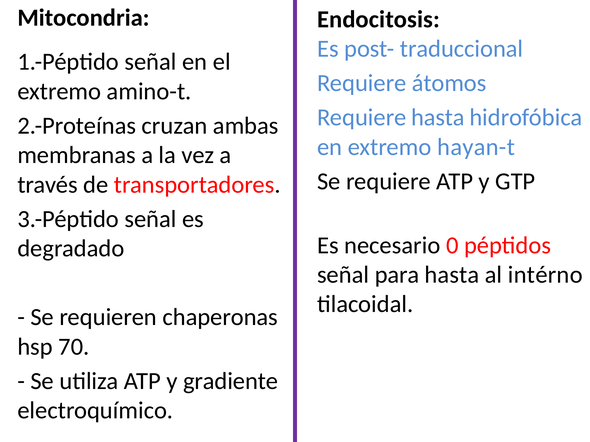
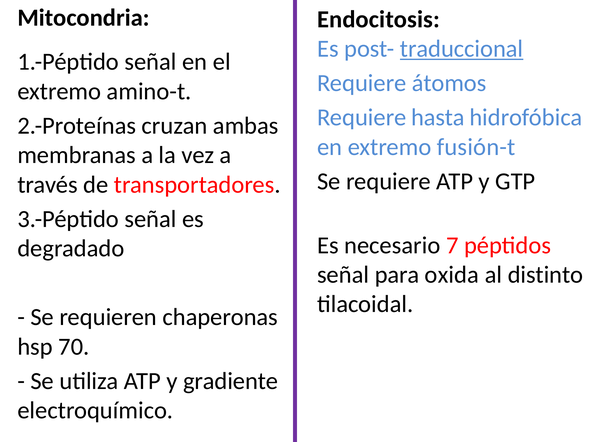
traduccional underline: none -> present (462, 49)
hayan-t: hayan-t -> fusión-t (476, 147)
0: 0 -> 7 (452, 246)
para hasta: hasta -> oxida (452, 275)
intérno: intérno -> distinto (545, 275)
